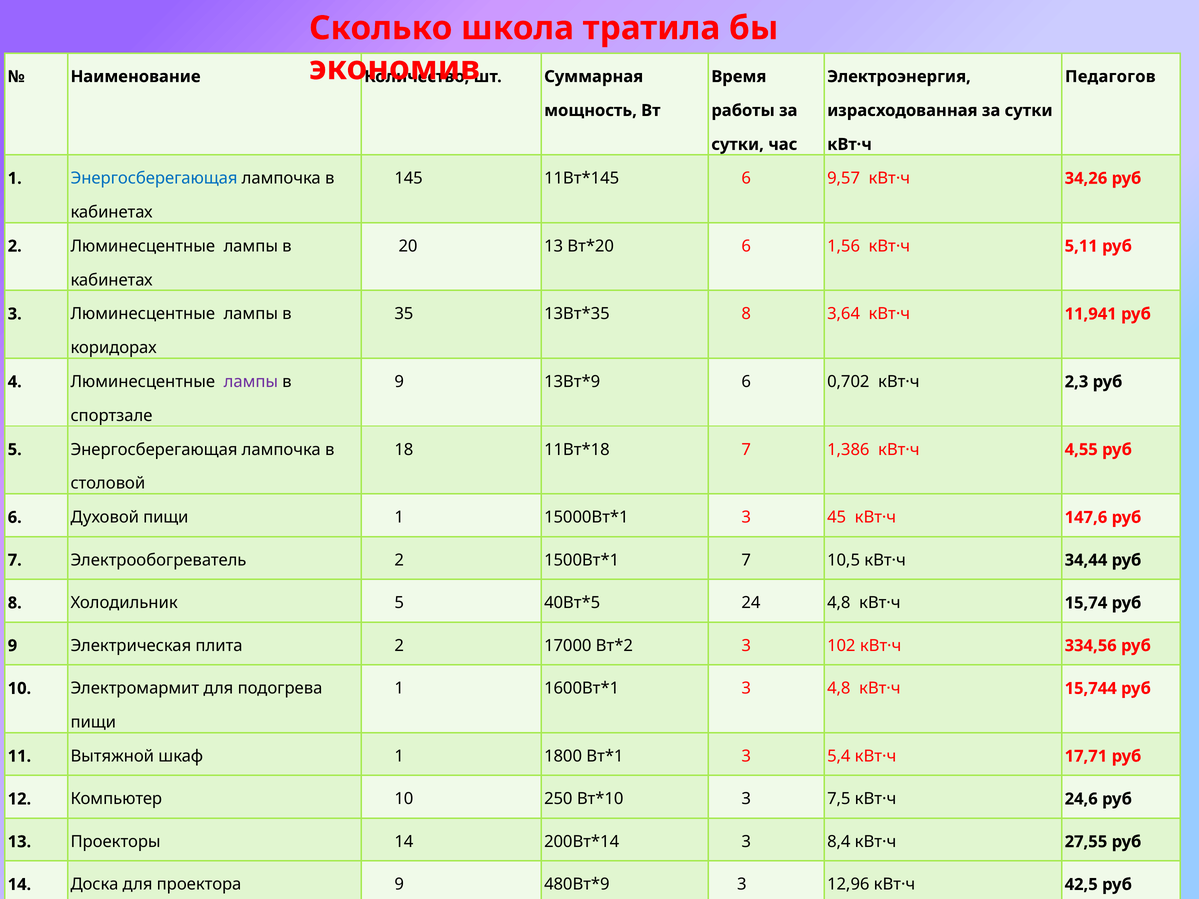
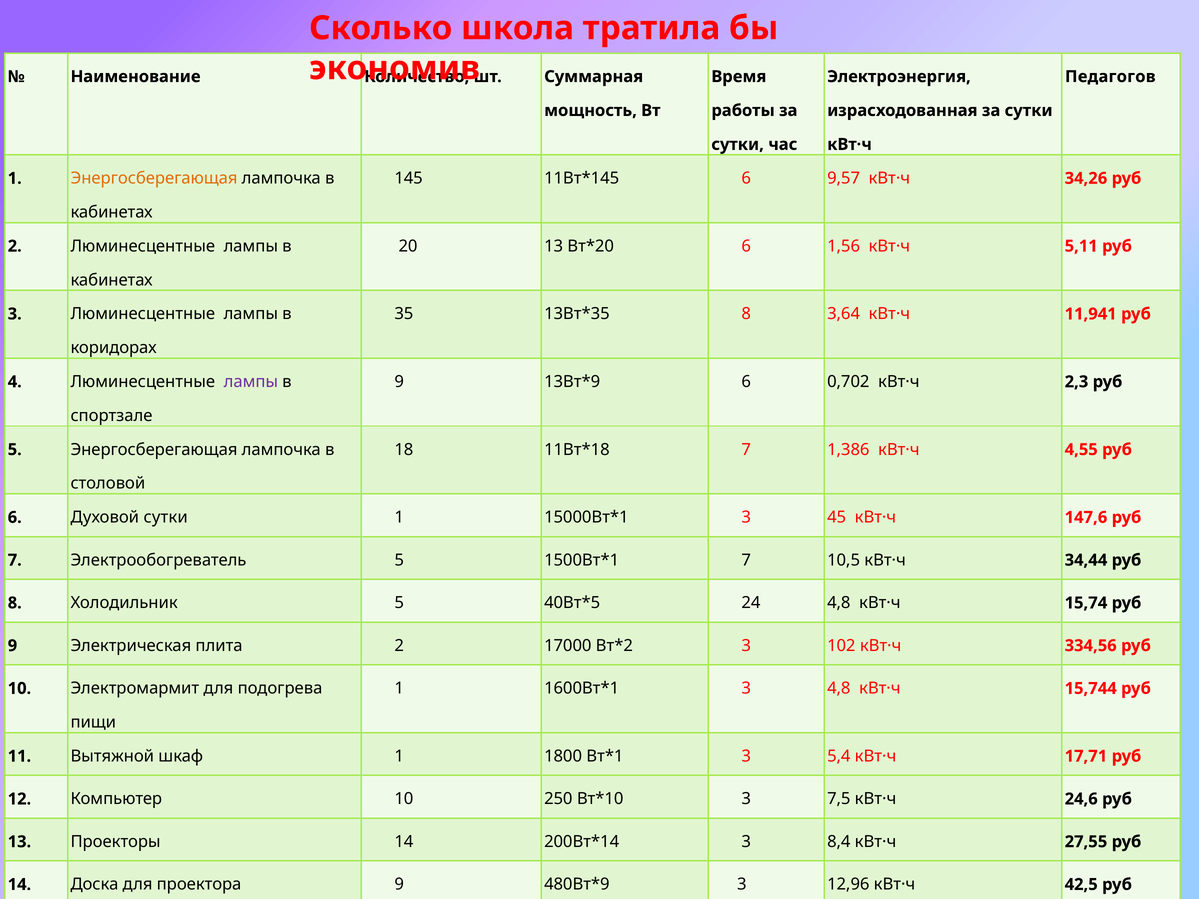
Энергосберегающая colour: blue -> orange (154, 178)
Духовой пищи: пищи -> сутки (166, 518)
Электрообогреватель 2: 2 -> 5 (399, 560)
